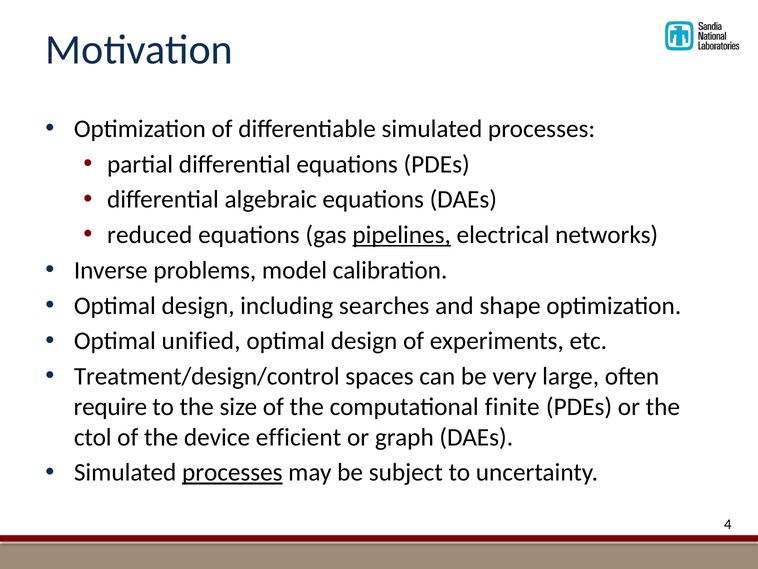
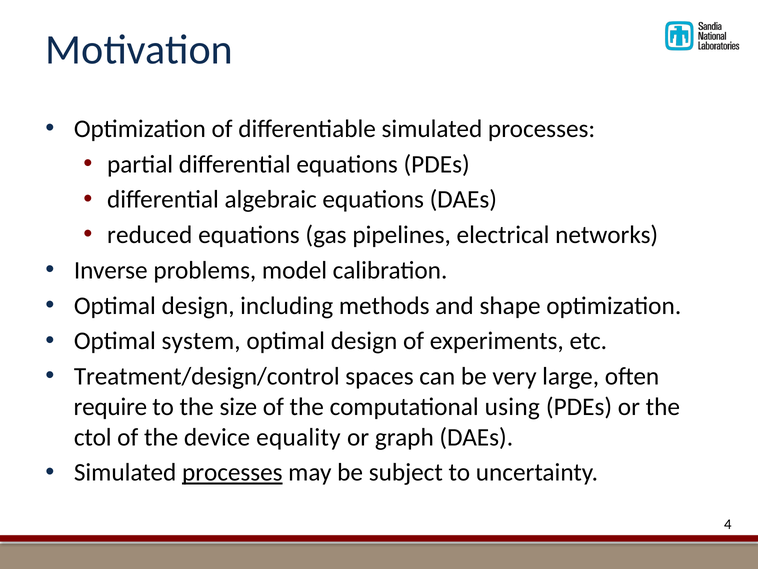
pipelines underline: present -> none (402, 235)
searches: searches -> methods (384, 305)
unified: unified -> system (201, 341)
finite: finite -> using (512, 407)
efficient: efficient -> equality (298, 437)
